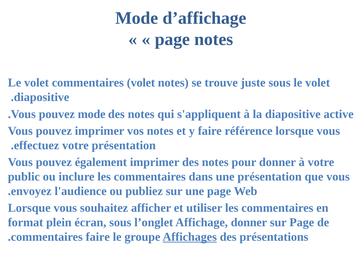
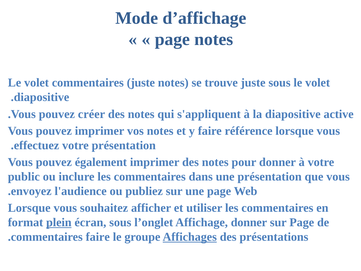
commentaires volet: volet -> juste (141, 83)
pouvez mode: mode -> créer (92, 114)
plein underline: none -> present (59, 222)
